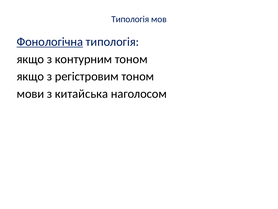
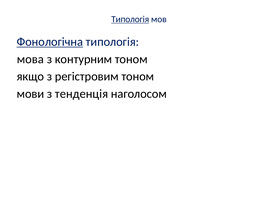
Типологія underline: none -> present (130, 19)
якщо: якщо -> мова (30, 59)
китайська: китайська -> тенденція (82, 94)
